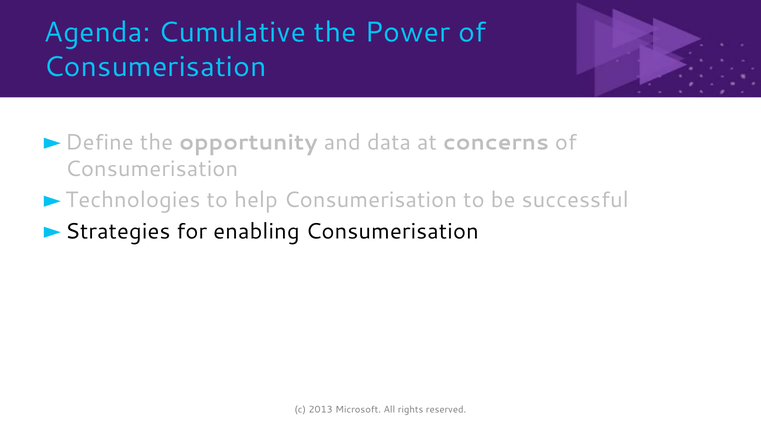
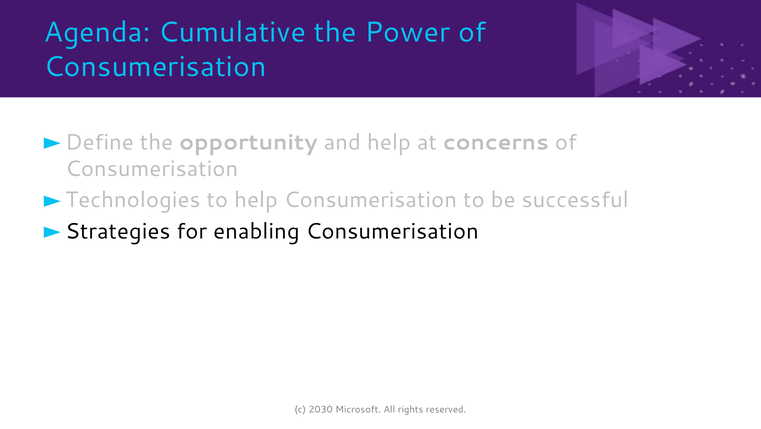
and data: data -> help (389, 142)
2013: 2013 -> 2030 (321, 410)
